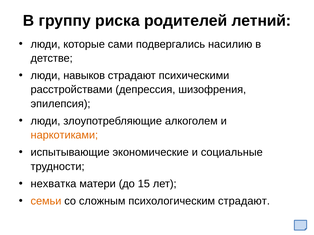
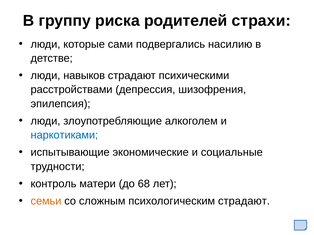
летний: летний -> страхи (261, 21)
наркотиками colour: orange -> blue (64, 135)
нехватка: нехватка -> контроль (54, 184)
15: 15 -> 68 (144, 184)
